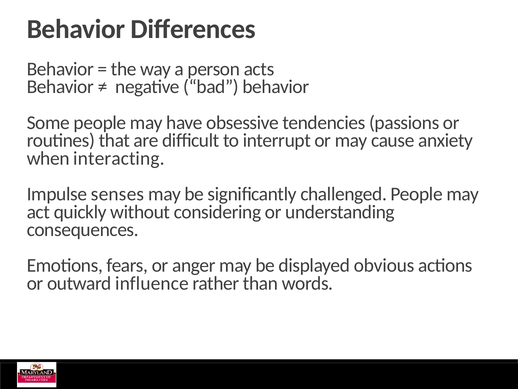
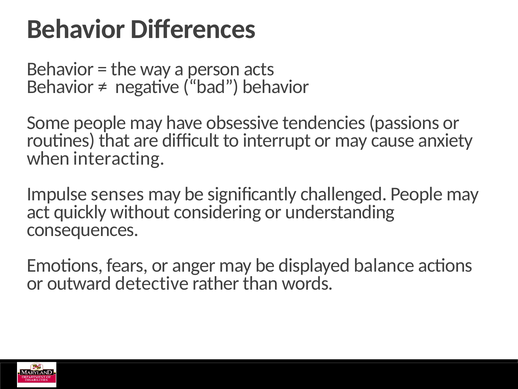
obvious: obvious -> balance (384, 265)
influence: influence -> detective (152, 283)
